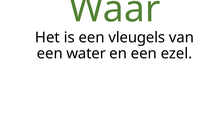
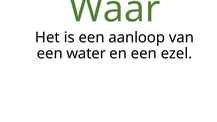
vleugels: vleugels -> aanloop (137, 37)
